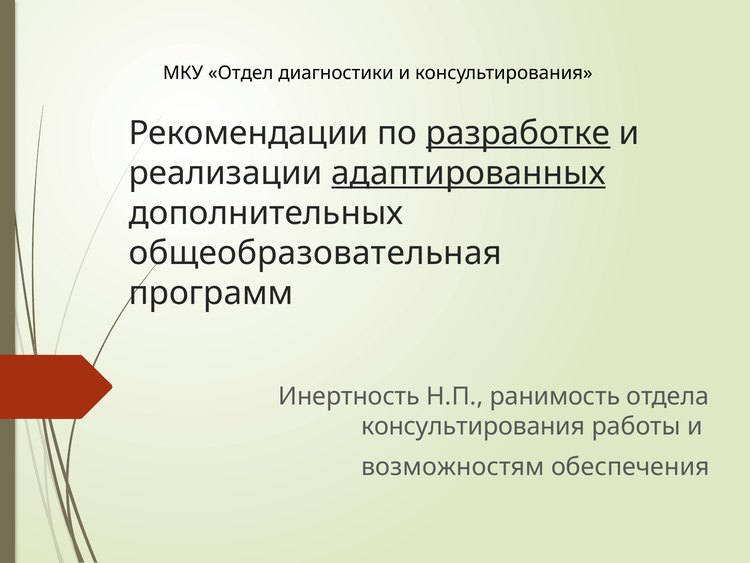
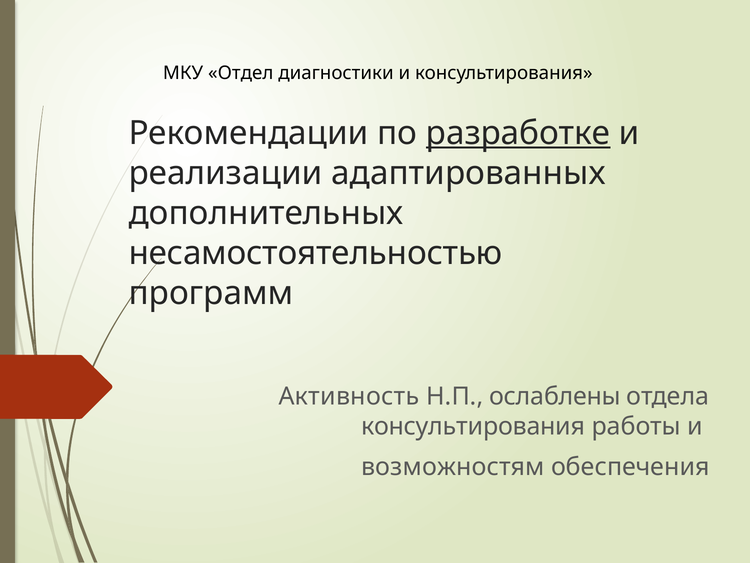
адаптированных underline: present -> none (468, 173)
общеобразовательная: общеобразовательная -> несамостоятельностью (316, 253)
Инертность: Инертность -> Активность (349, 396)
ранимость: ранимость -> ослаблены (555, 396)
